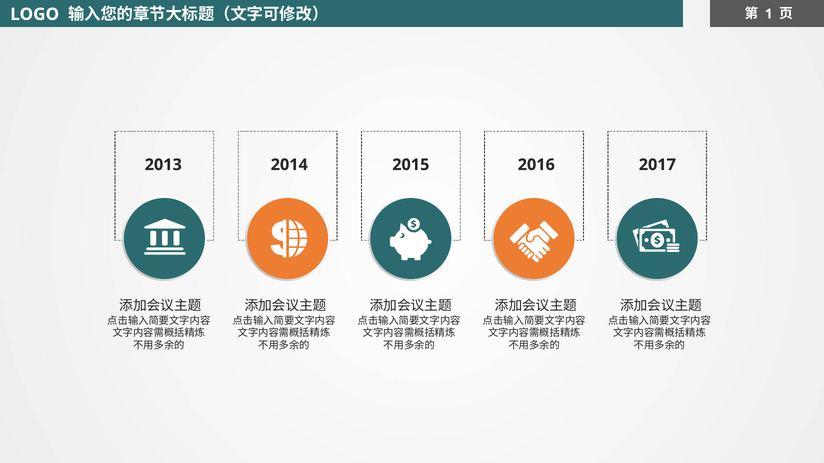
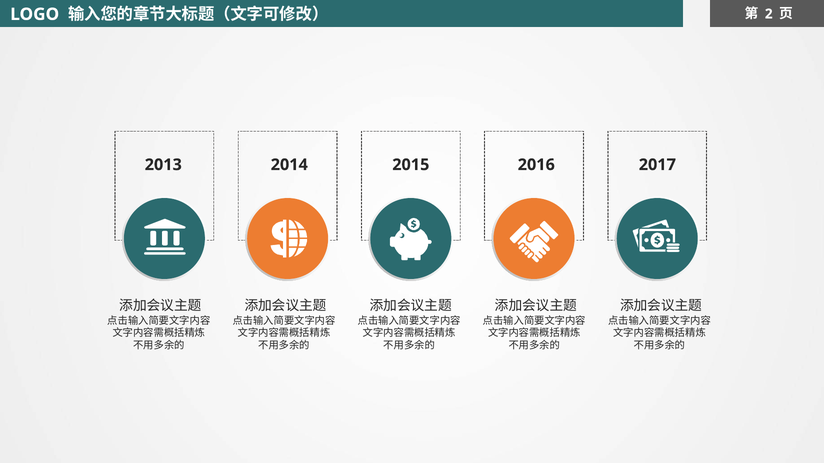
1: 1 -> 2 (769, 14)
